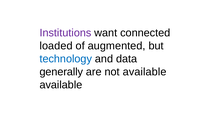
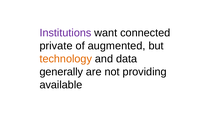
loaded: loaded -> private (56, 46)
technology colour: blue -> orange (66, 59)
not available: available -> providing (145, 72)
